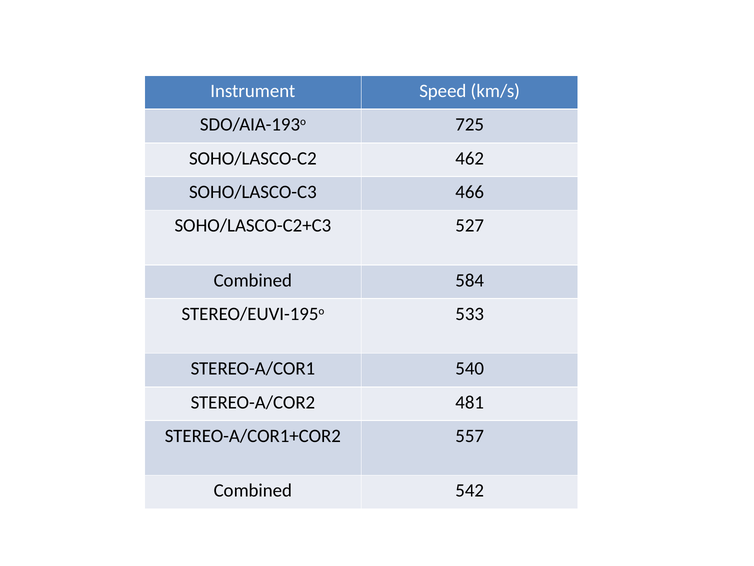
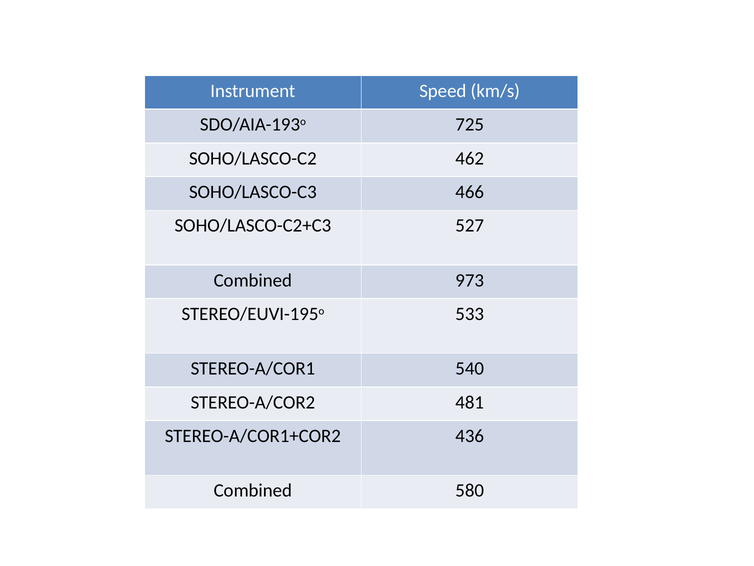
584: 584 -> 973 (470, 280)
557: 557 -> 436 (470, 436)
542: 542 -> 580 (470, 490)
